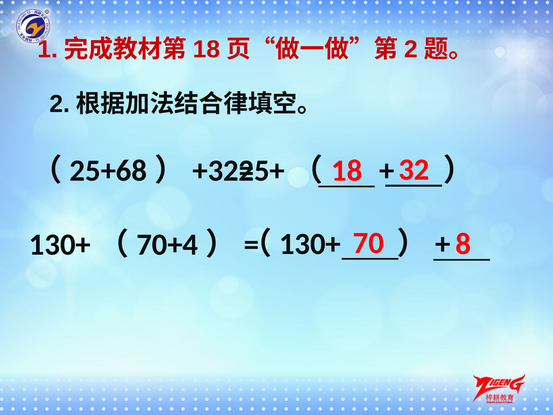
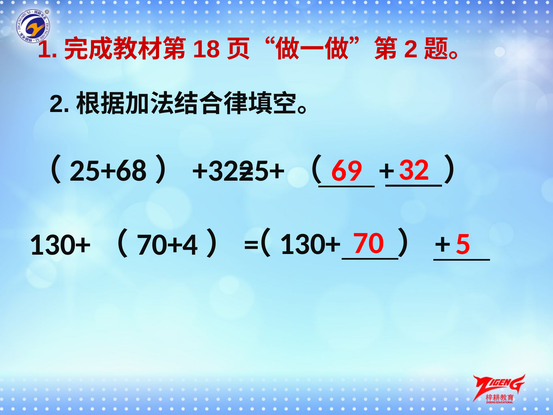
（25+68）+32= 18: 18 -> 69 (347, 170)
8: 8 -> 5 (463, 244)
